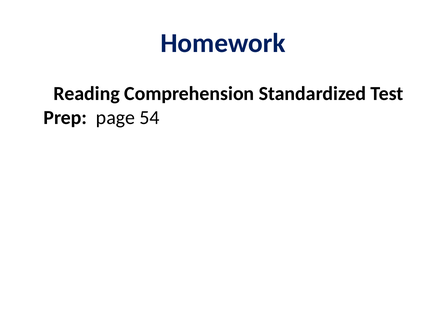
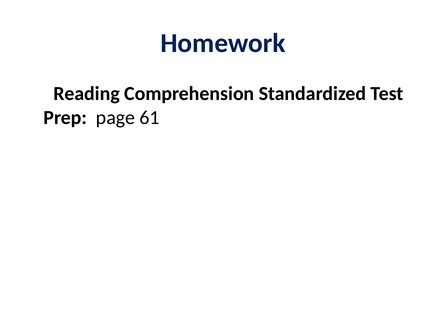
54: 54 -> 61 (149, 117)
